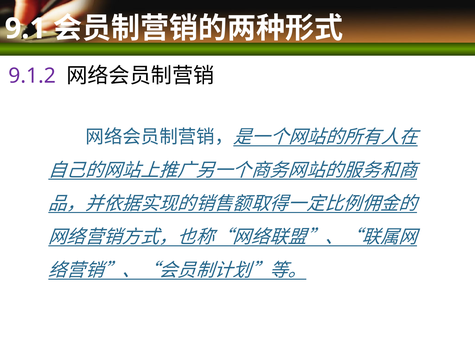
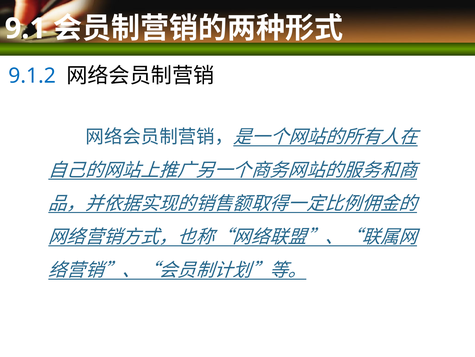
9.1.2 colour: purple -> blue (32, 76)
